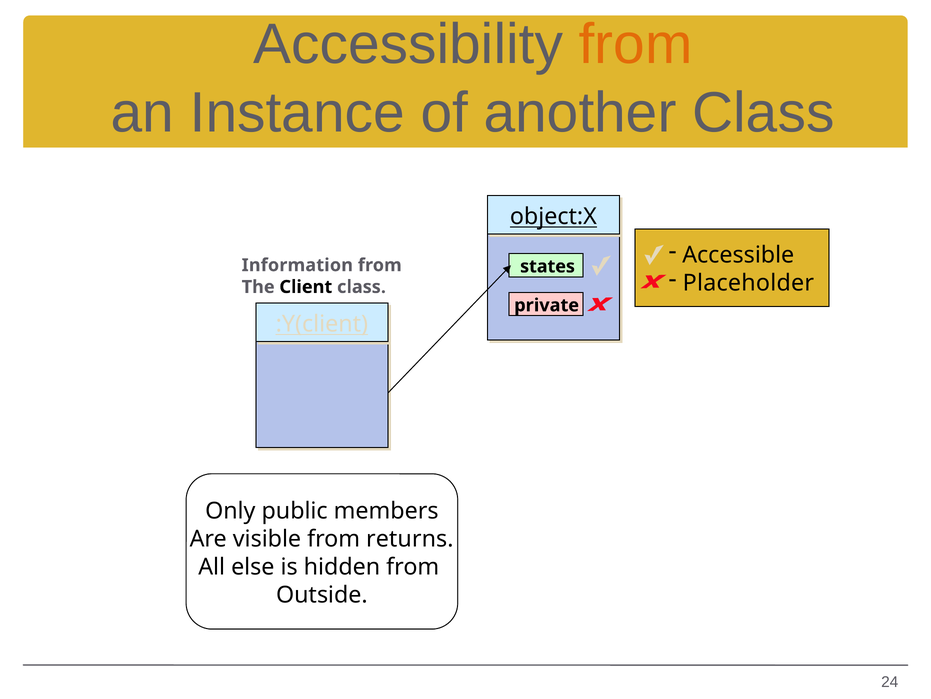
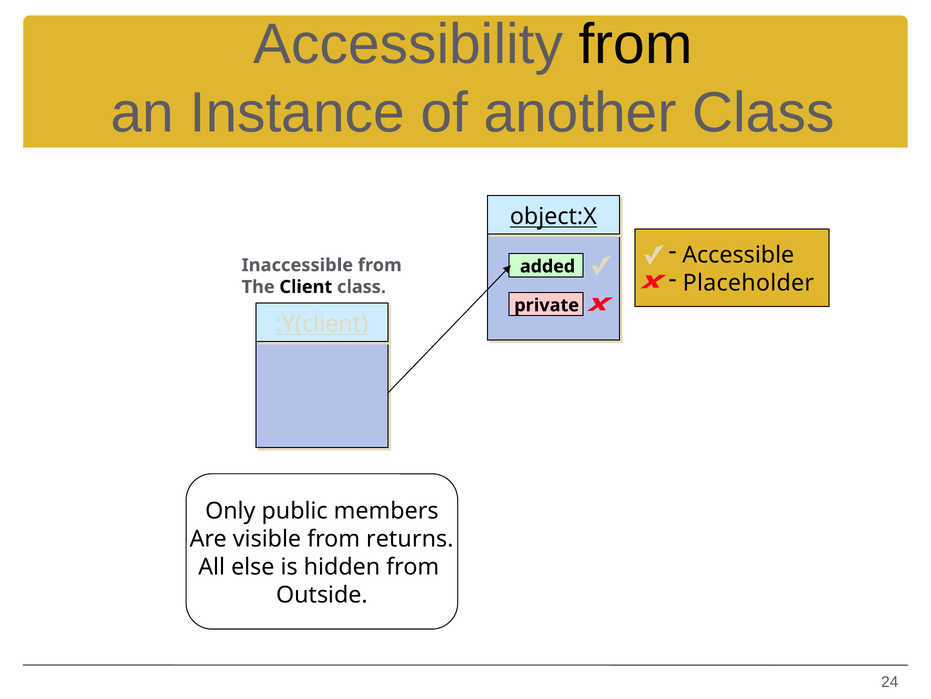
from colour: orange -> black (636, 44)
Information: Information -> Inaccessible (297, 265)
states: states -> added (548, 266)
